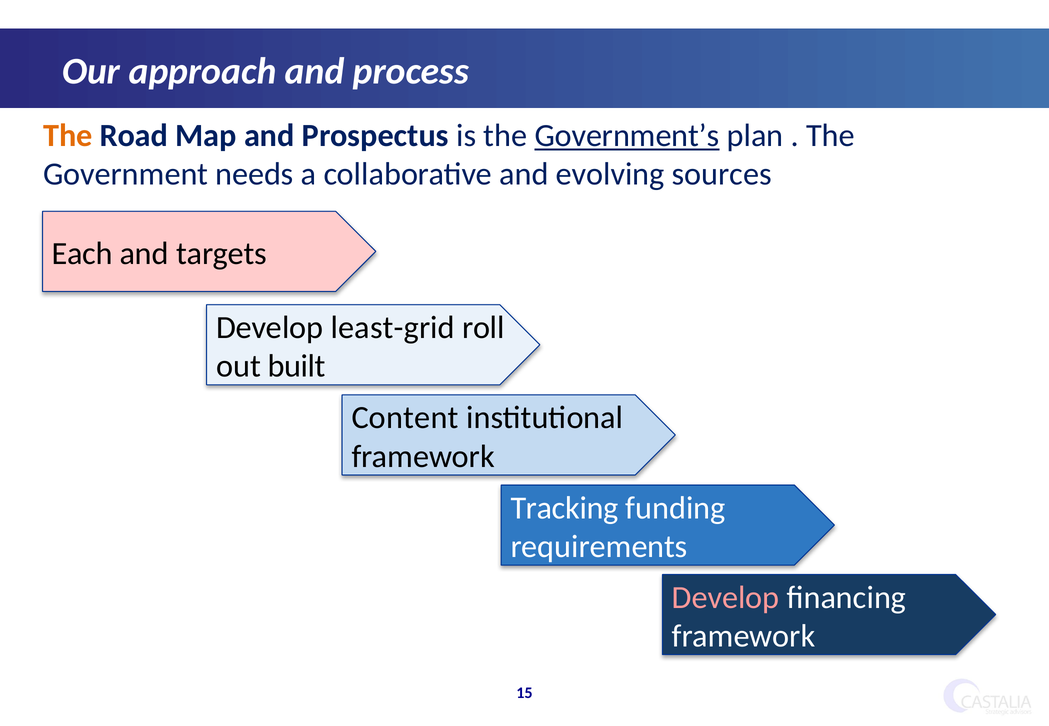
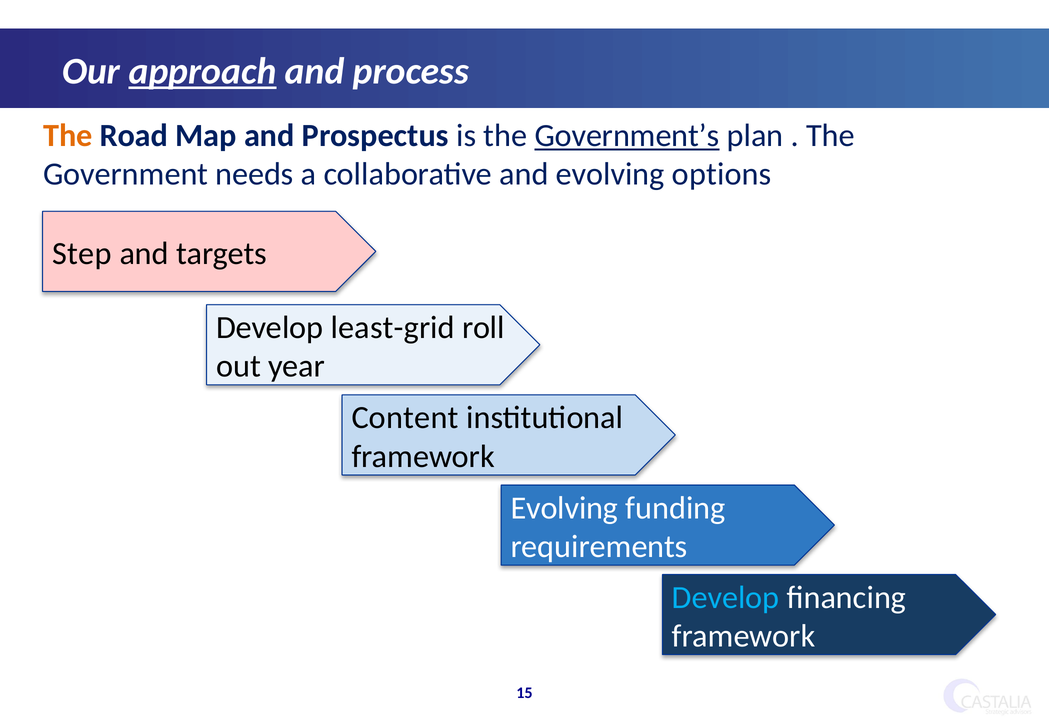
approach underline: none -> present (203, 72)
sources: sources -> options (722, 174)
Each: Each -> Step (82, 254)
built: built -> year (296, 366)
Tracking: Tracking -> Evolving (564, 508)
Develop colour: pink -> light blue (726, 598)
